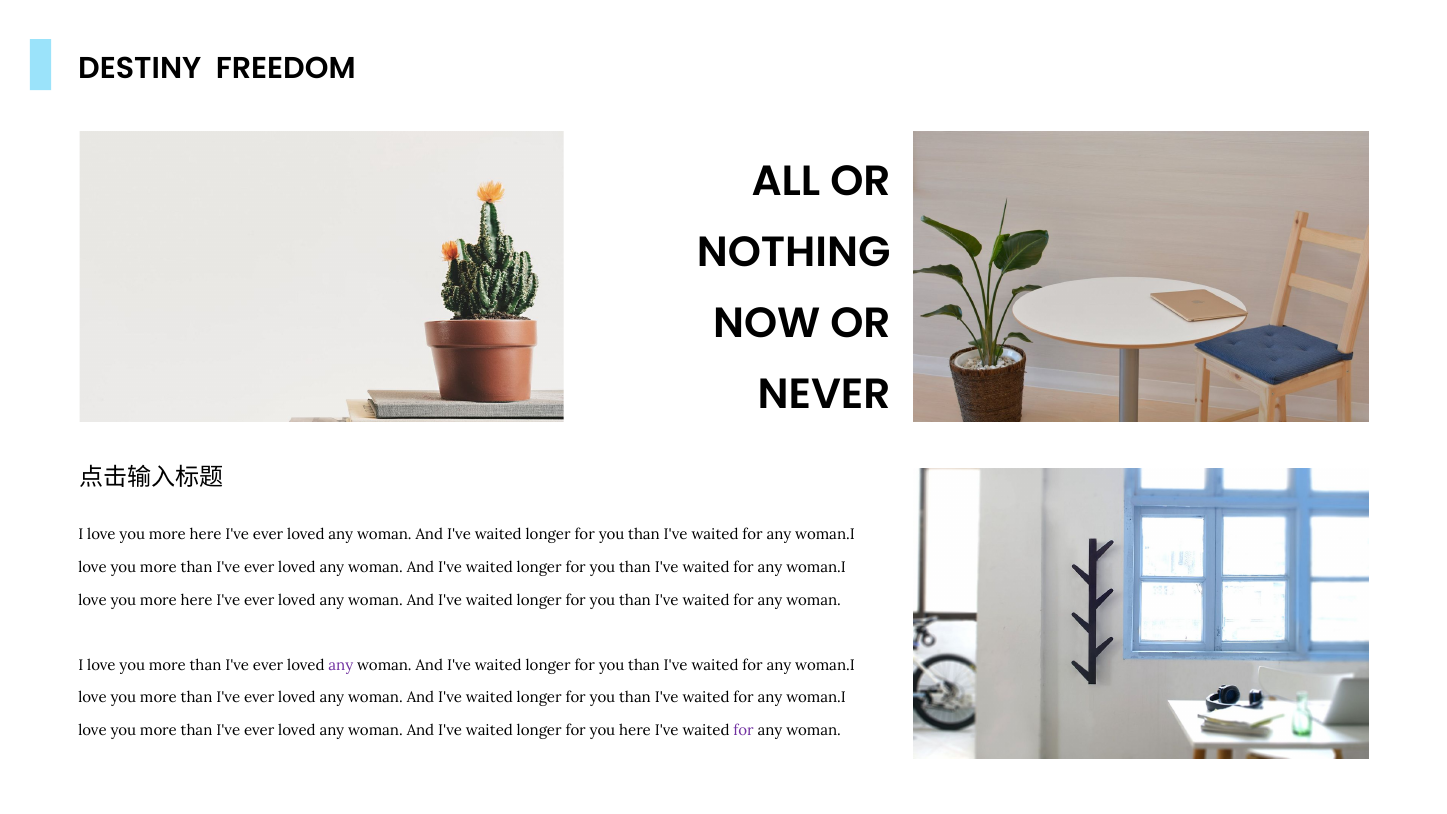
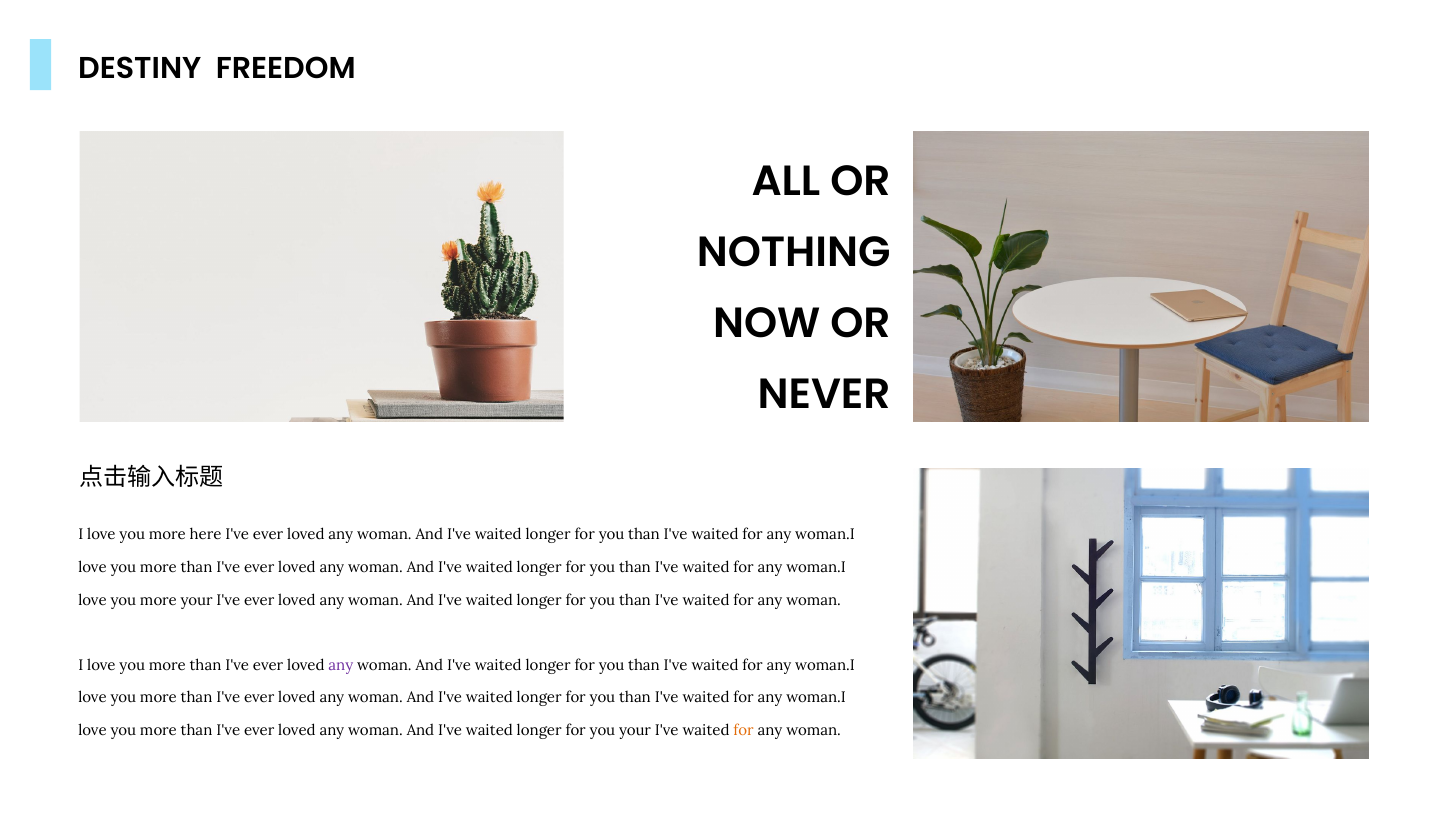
here: here -> your (197, 600)
you here: here -> your (635, 731)
for colour: purple -> orange (744, 731)
